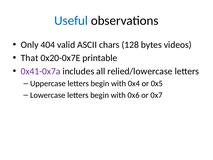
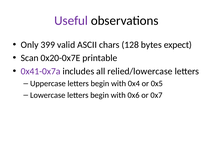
Useful colour: blue -> purple (71, 21)
404: 404 -> 399 (48, 45)
videos: videos -> expect (178, 45)
That: That -> Scan (30, 58)
